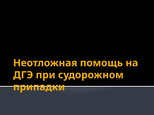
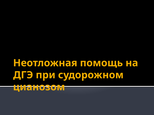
припадки: припадки -> цианозом (39, 87)
